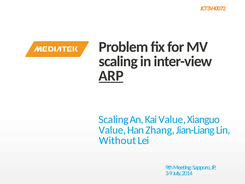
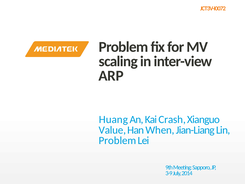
ARP underline: present -> none (111, 76)
Scaling: Scaling -> Huang (113, 119)
Kai Value: Value -> Crash (172, 119)
Zhang: Zhang -> When (160, 130)
Without: Without -> Problem (118, 140)
